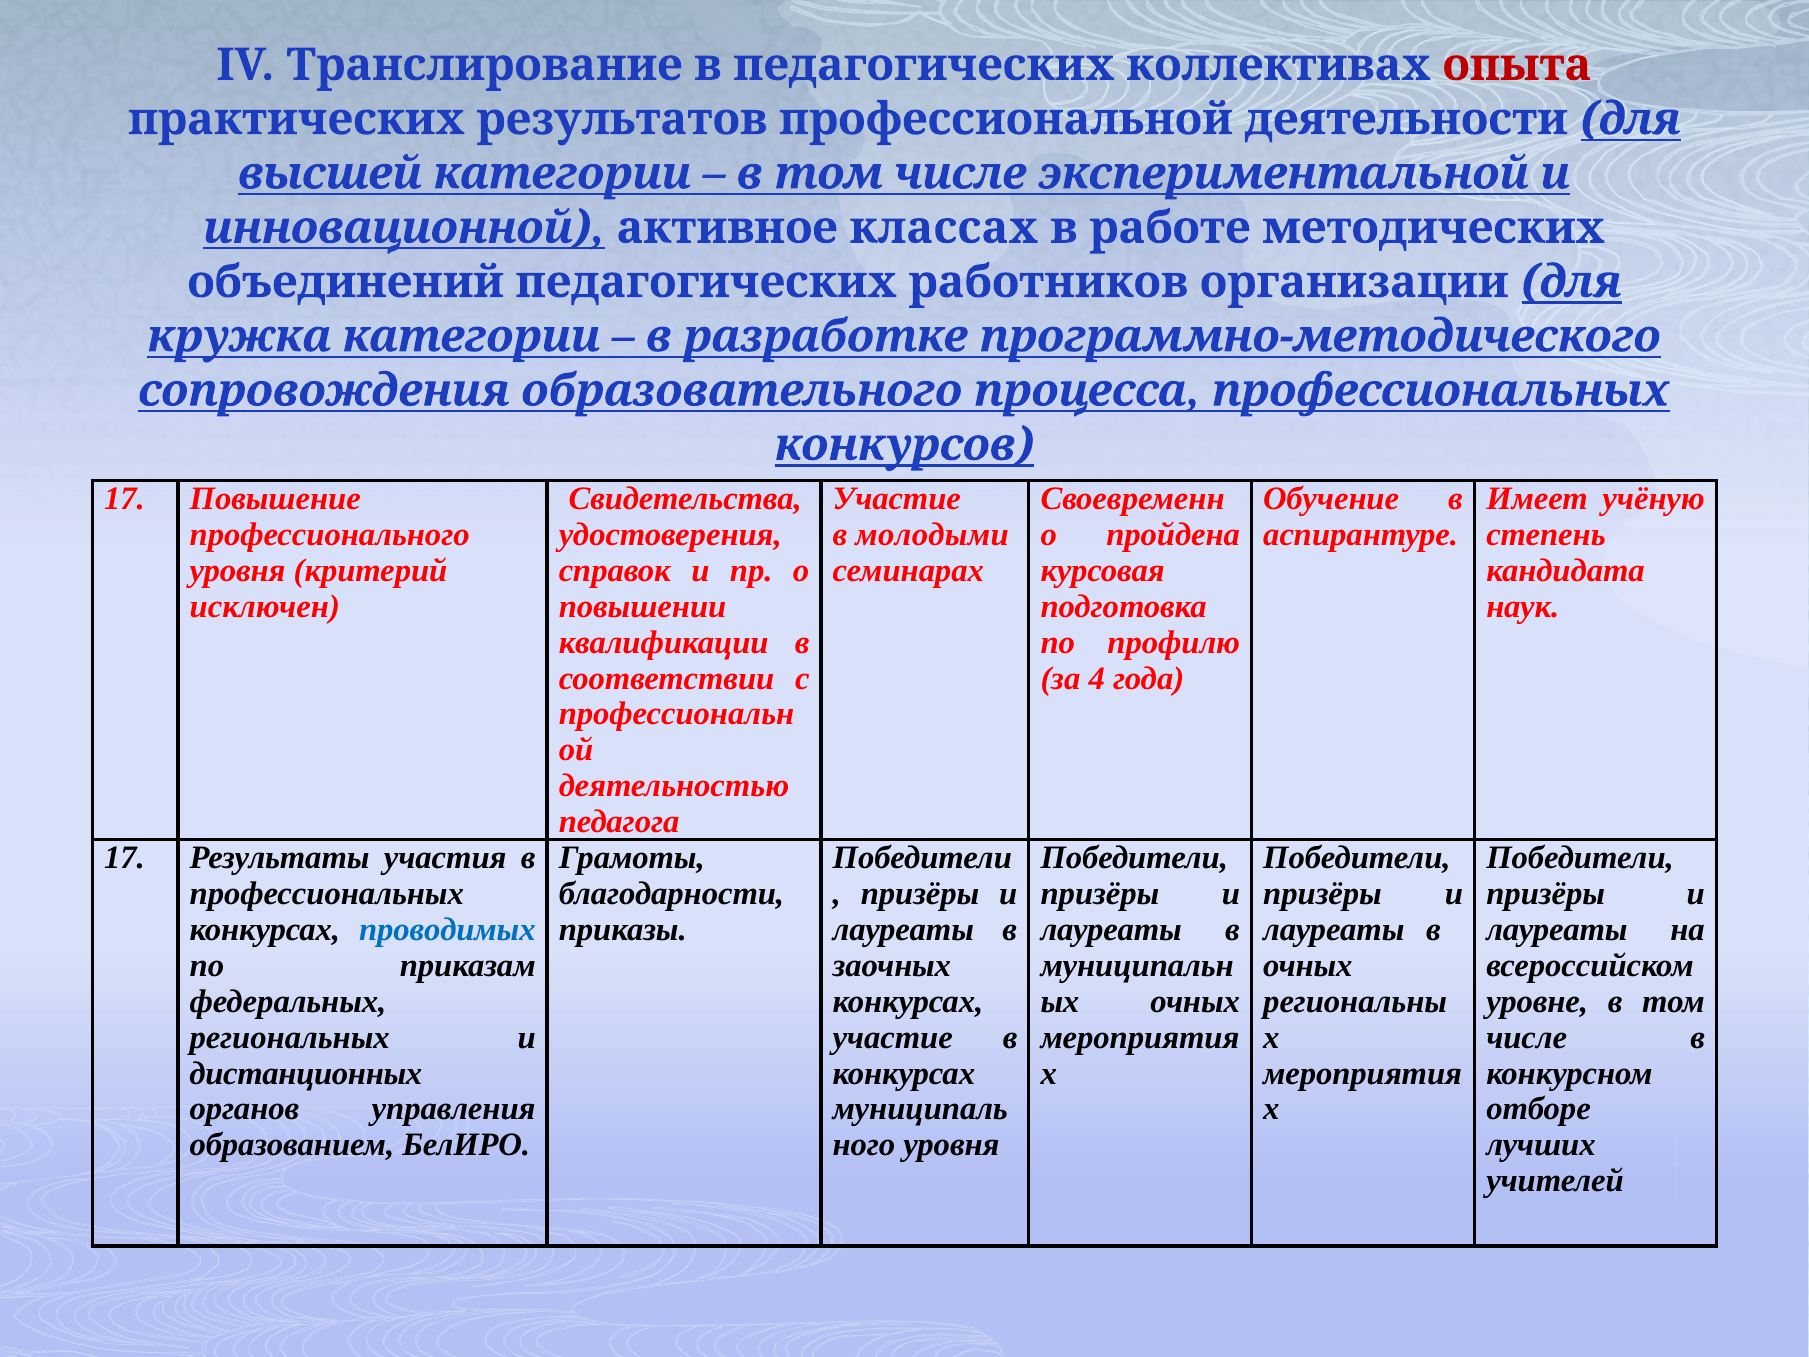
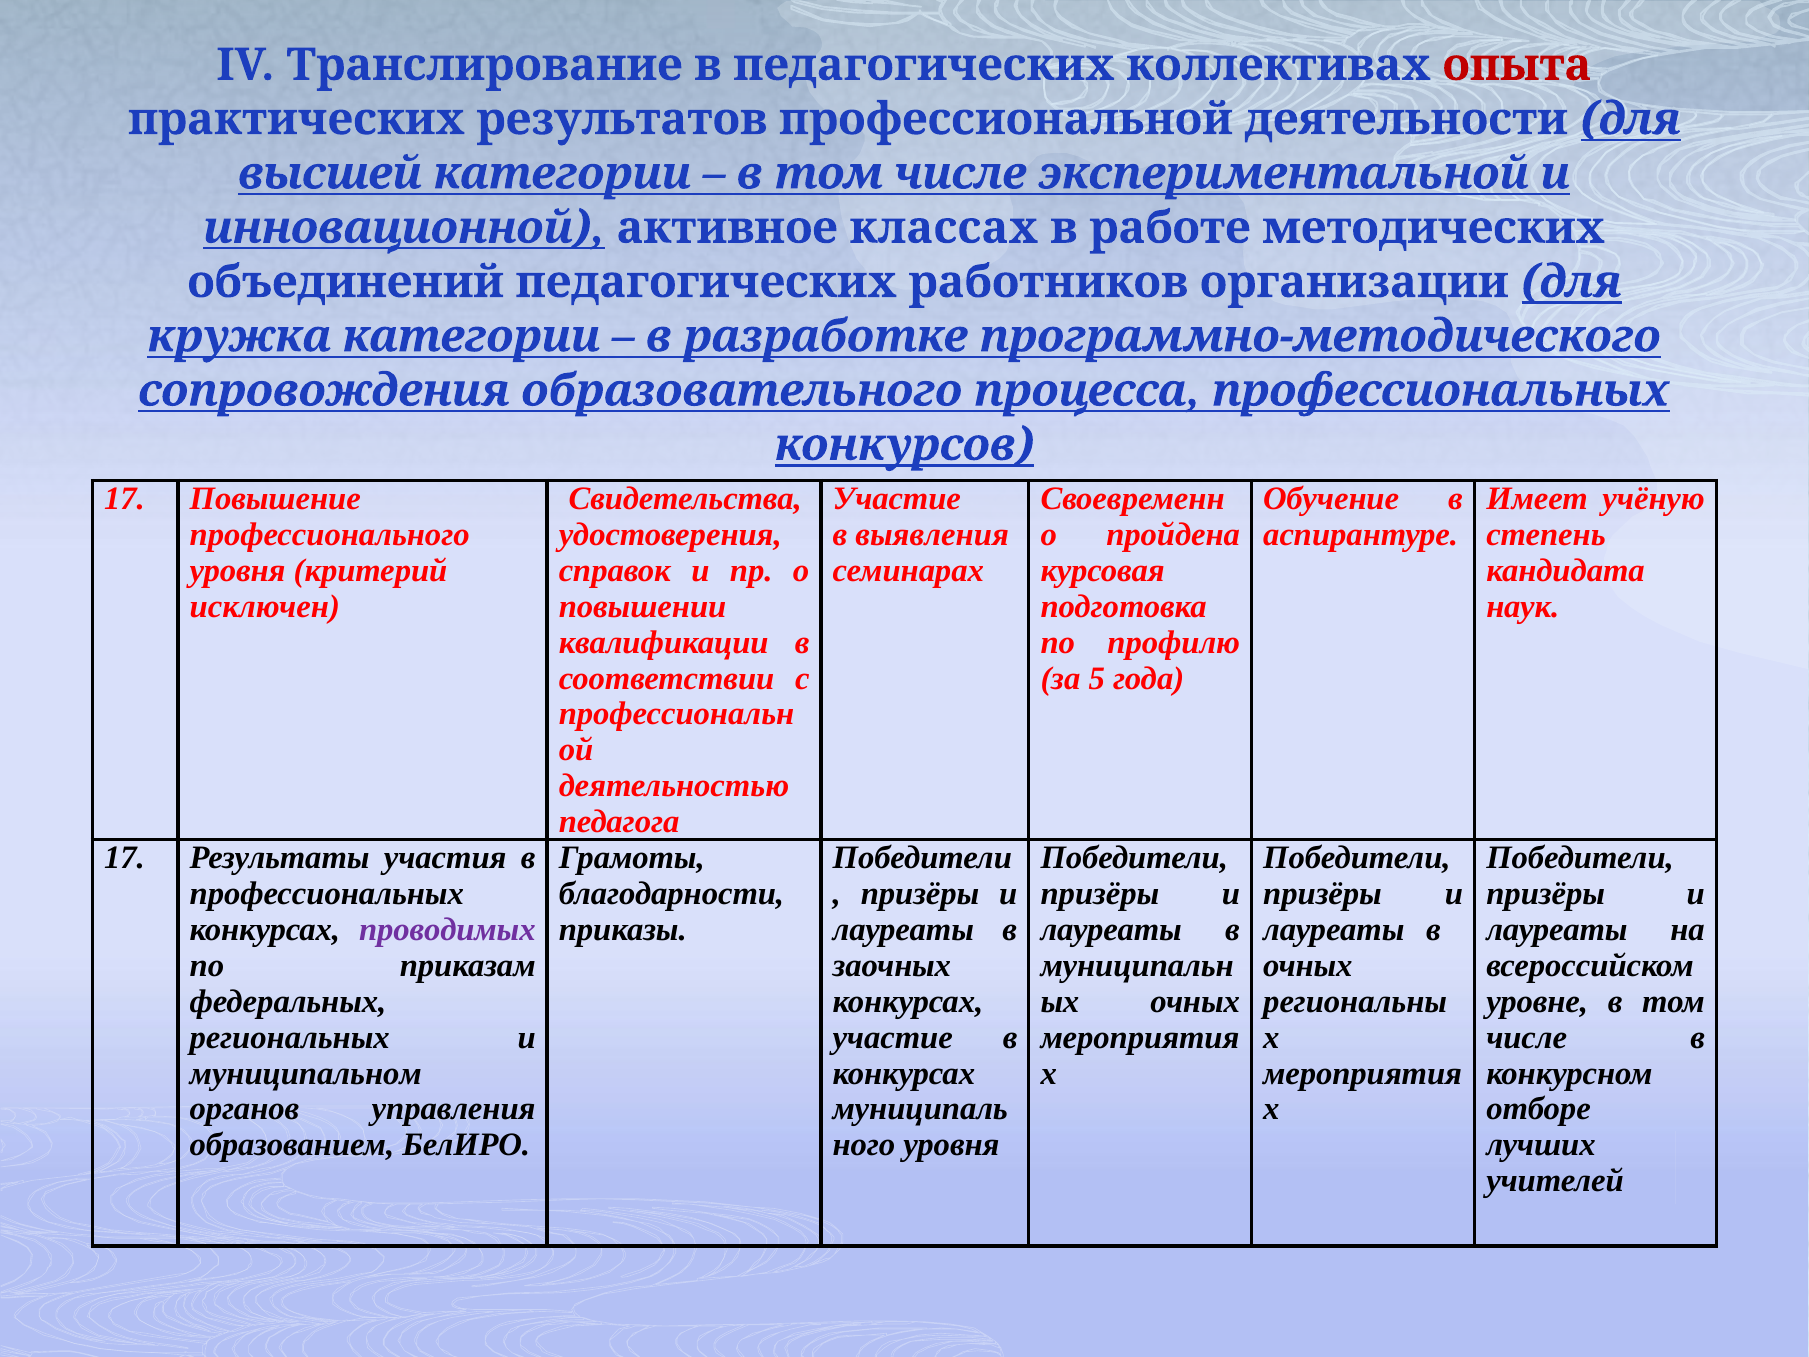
молодыми: молодыми -> выявления (932, 535)
4: 4 -> 5 (1097, 678)
проводимых colour: blue -> purple (447, 929)
дистанционных: дистанционных -> муниципальном (306, 1073)
